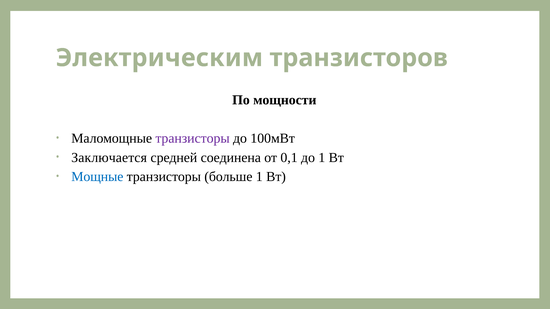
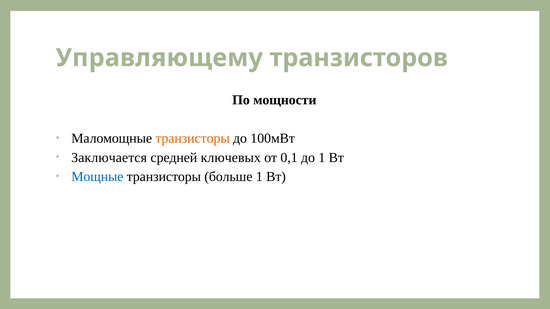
Электрическим: Электрическим -> Управляющему (159, 58)
транзисторы colour: purple -> orange (193, 138)
соединена: соединена -> ключевых (231, 158)
